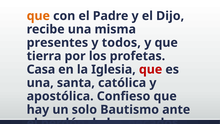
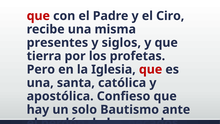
que colour: orange -> red (38, 16)
Dijo: Dijo -> Ciro (170, 16)
todos: todos -> siglos (121, 43)
Casa: Casa -> Pero (41, 69)
